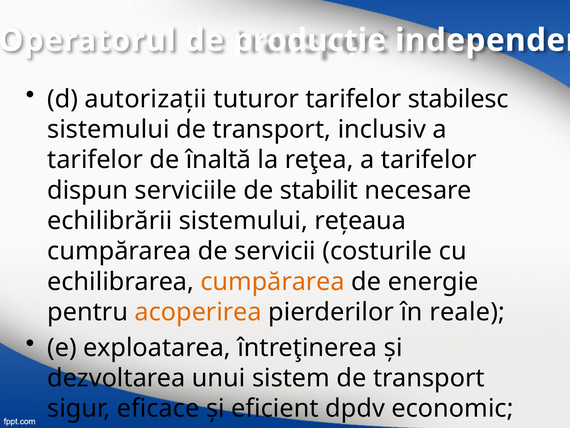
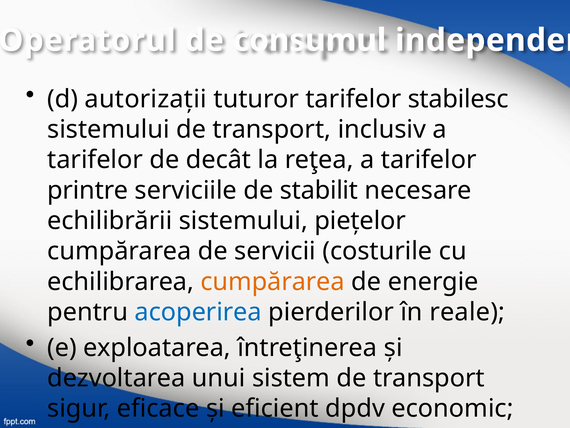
producţie: producţie -> consumul (310, 40)
înaltă: înaltă -> decât (219, 160)
dispun: dispun -> printre (88, 190)
reţeaua: reţeaua -> pieţelor (360, 221)
acoperirea colour: orange -> blue (198, 312)
